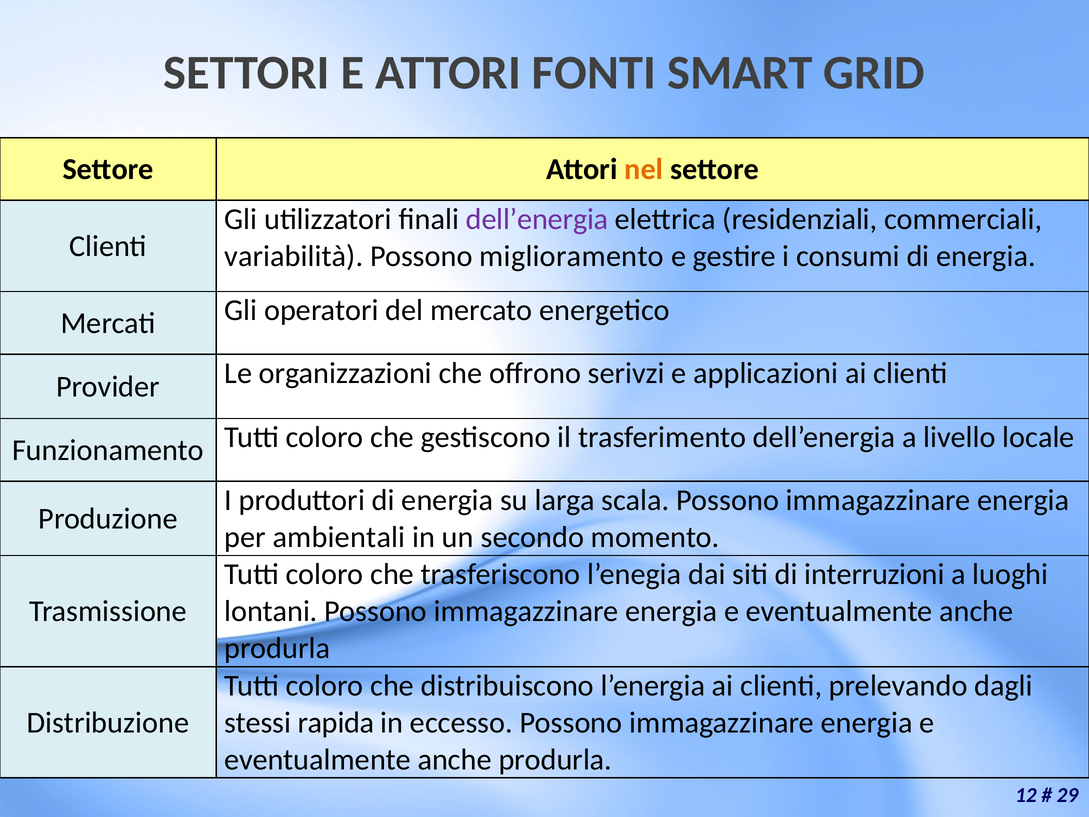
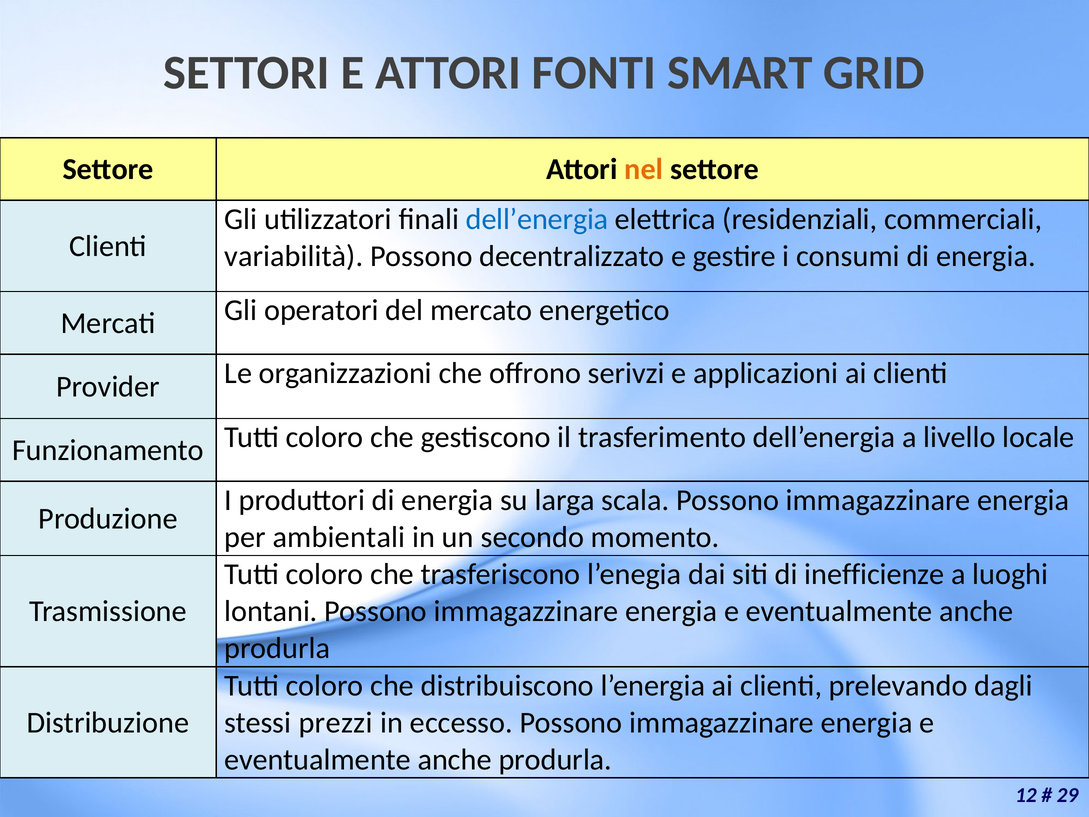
dell’energia colour: purple -> blue (537, 219)
miglioramento: miglioramento -> decentralizzato (572, 256)
interruzioni: interruzioni -> inefficienze (874, 574)
rapida: rapida -> prezzi (336, 722)
